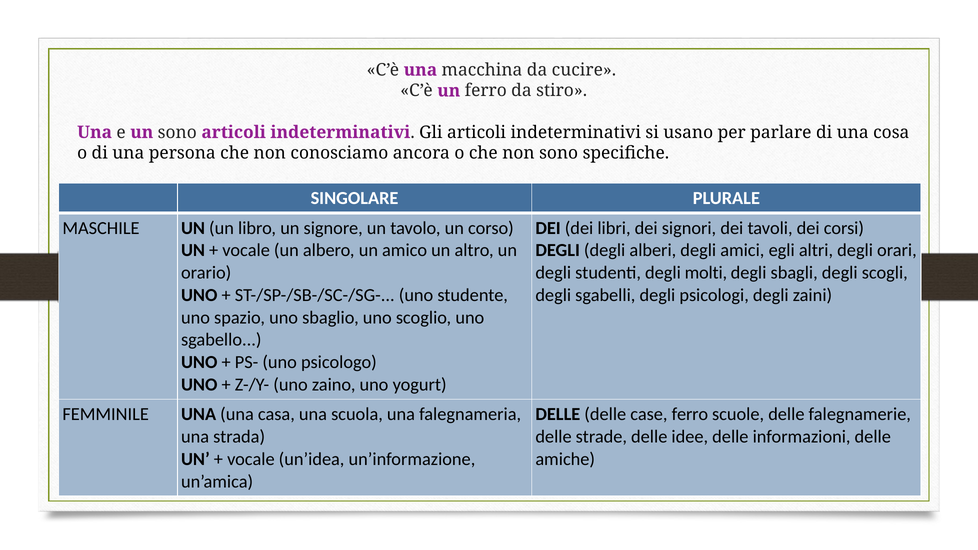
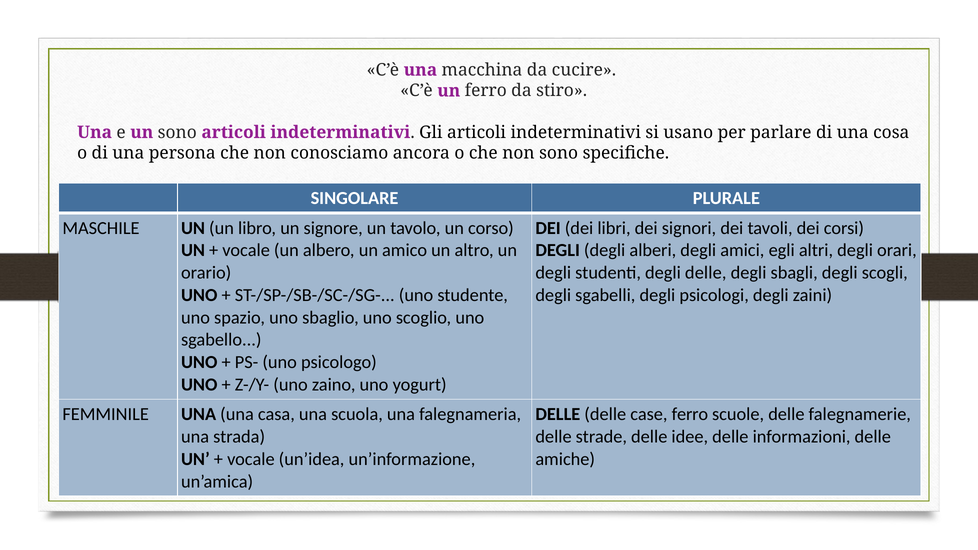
degli molti: molti -> delle (706, 273)
